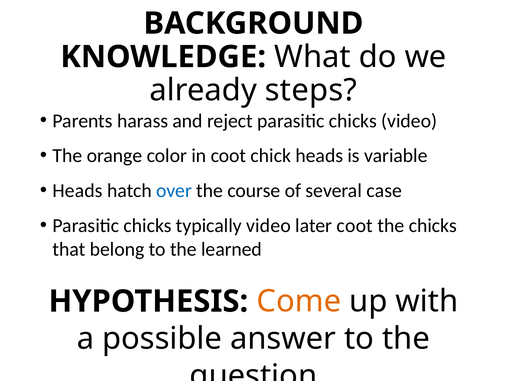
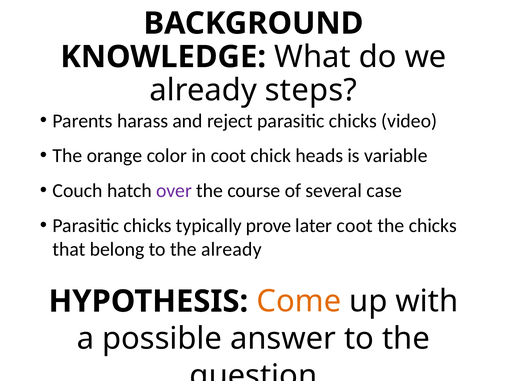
Heads: Heads -> Couch (78, 190)
over colour: blue -> purple (174, 190)
typically video: video -> prove (269, 225)
the learned: learned -> already (231, 249)
